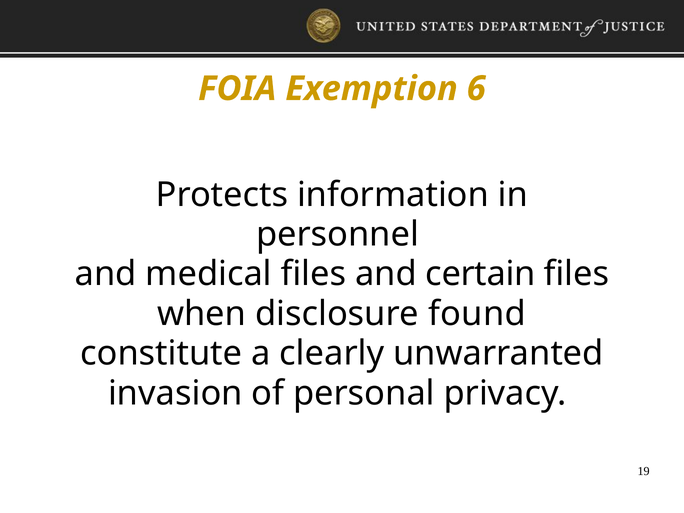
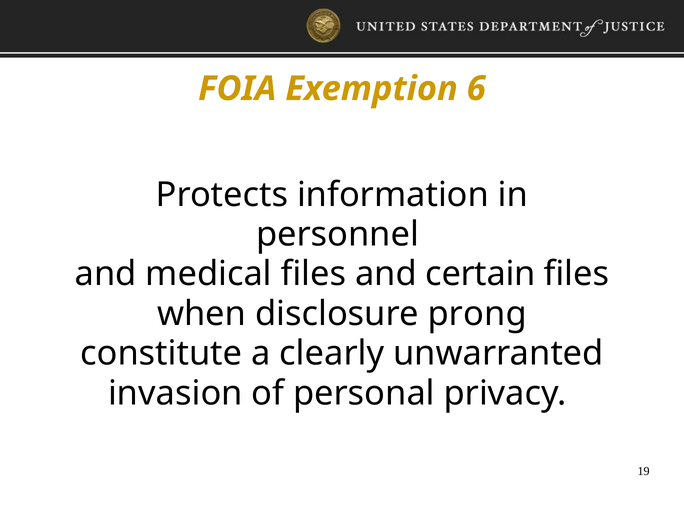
found: found -> prong (477, 314)
